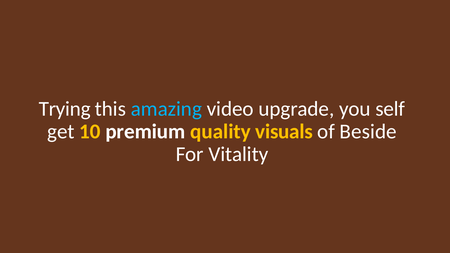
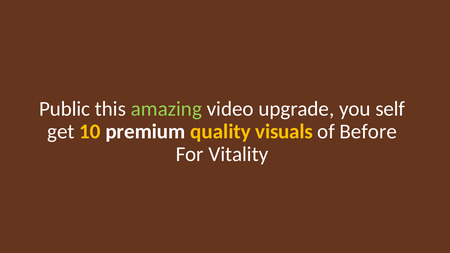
Trying: Trying -> Public (65, 109)
amazing colour: light blue -> light green (166, 109)
Beside: Beside -> Before (368, 132)
